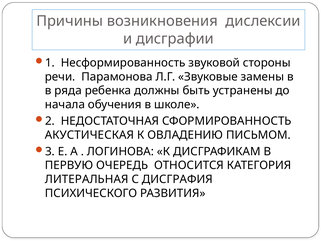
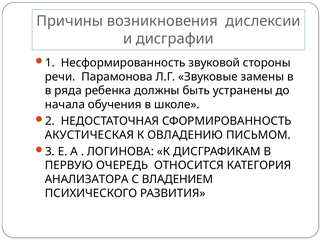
ЛИТЕРАЛЬНАЯ: ЛИТЕРАЛЬНАЯ -> АНАЛИЗАТОРА (87, 179)
ДИСГРАФИЯ: ДИСГРАФИЯ -> ВЛАДЕНИЕМ (177, 179)
